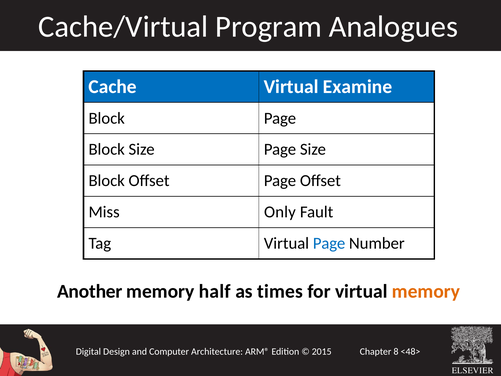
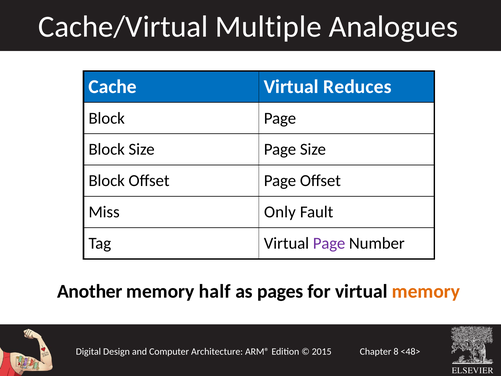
Program: Program -> Multiple (268, 27)
Examine: Examine -> Reduces (357, 87)
Page colour: blue -> purple (329, 243)
times: times -> pages (280, 291)
